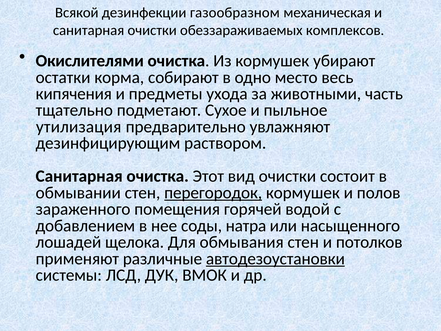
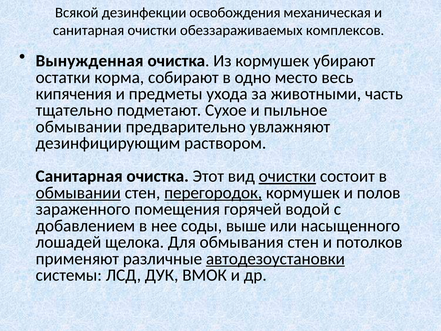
газообразном: газообразном -> освобождения (235, 13)
Окислителями: Окислителями -> Вынужденная (90, 61)
утилизация: утилизация -> обмывании (79, 127)
очистки underline: none -> present (287, 176)
обмывании underline: none -> present (78, 193)
натра: натра -> выше (246, 226)
